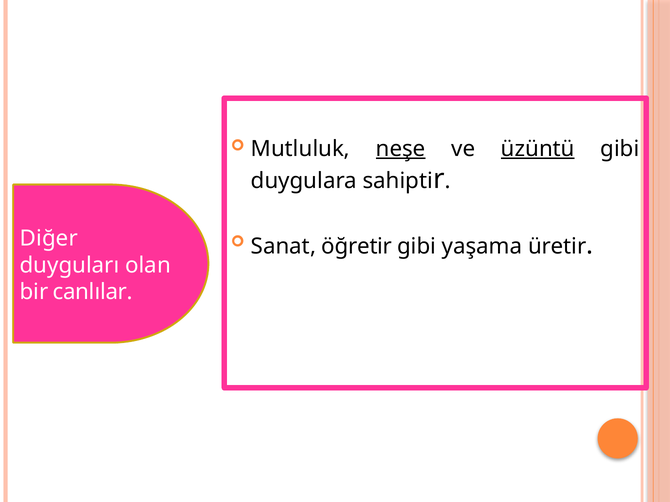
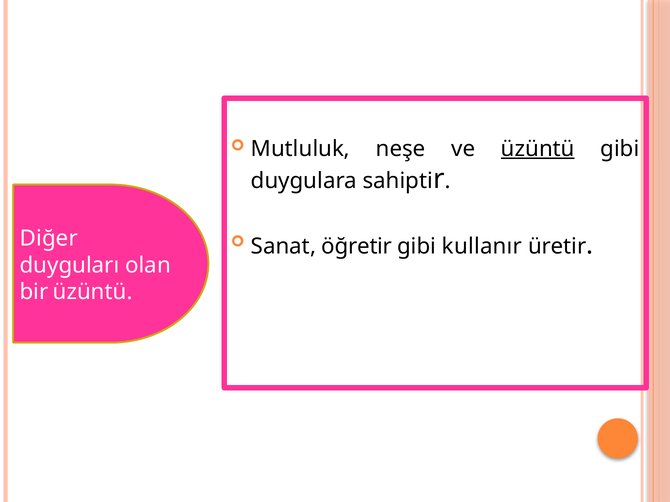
neşe underline: present -> none (401, 149)
yaşama: yaşama -> kullanır (482, 246)
bir canlılar: canlılar -> üzüntü (93, 292)
